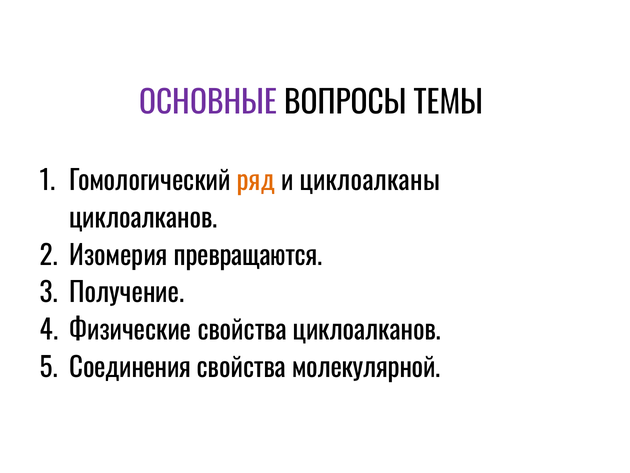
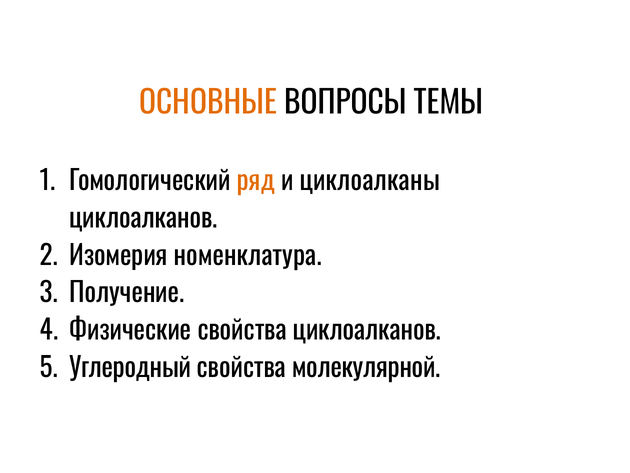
ОСНОВНЫЕ colour: purple -> orange (208, 103)
превращаются: превращаются -> номенклатура (248, 256)
Соединения: Соединения -> Углеродный (130, 368)
